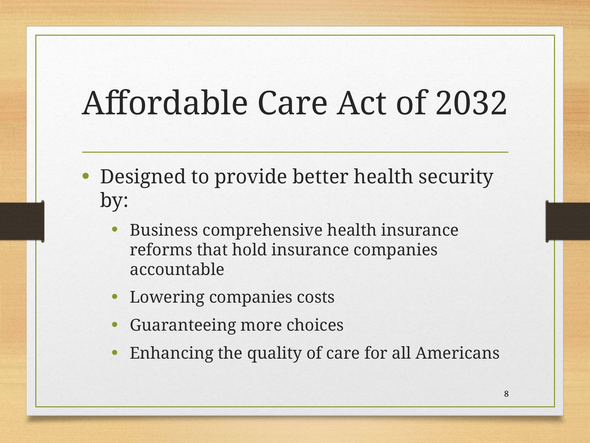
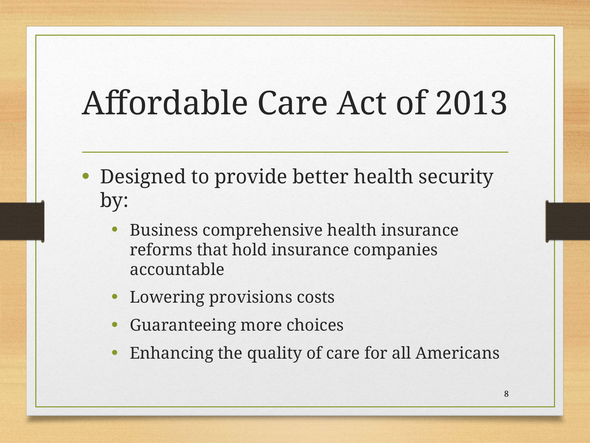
2032: 2032 -> 2013 (472, 103)
Lowering companies: companies -> provisions (251, 297)
